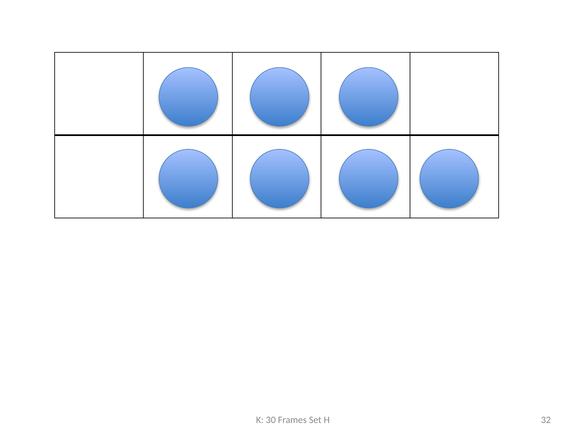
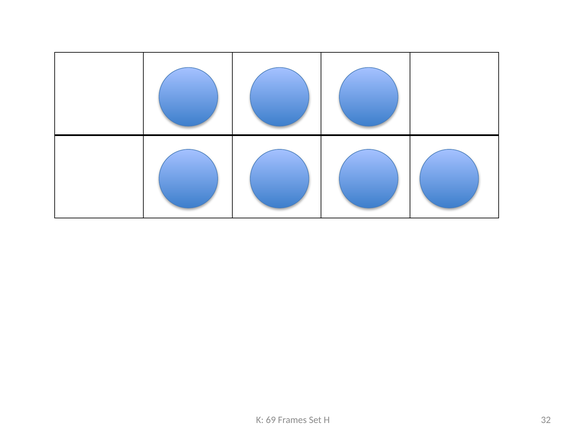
30: 30 -> 69 (271, 420)
